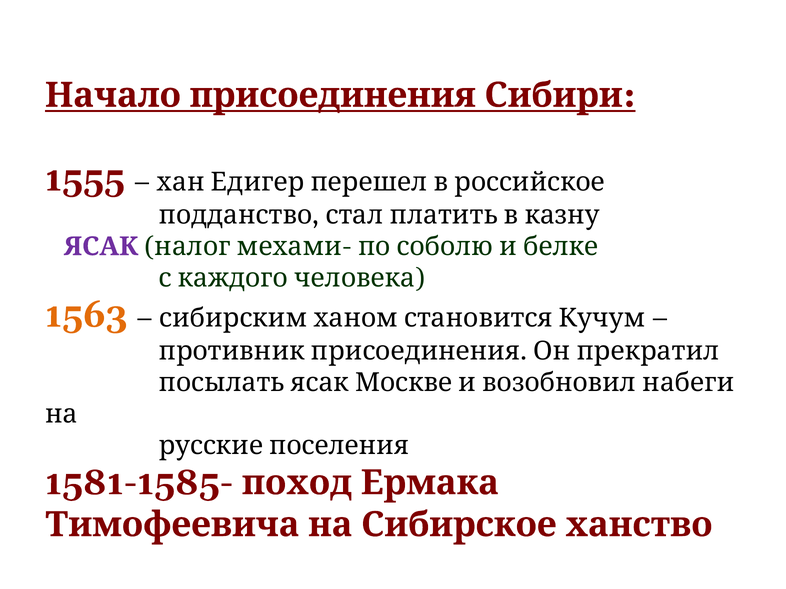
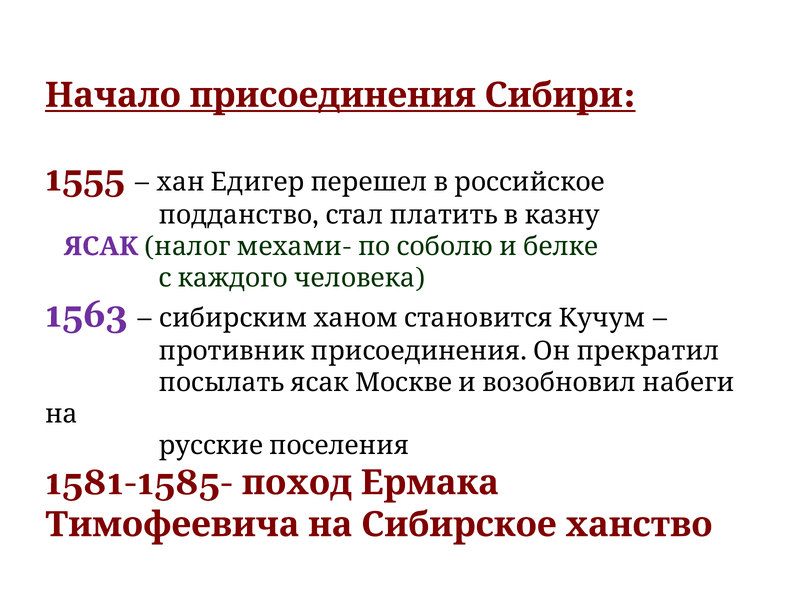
1563 colour: orange -> purple (86, 315)
